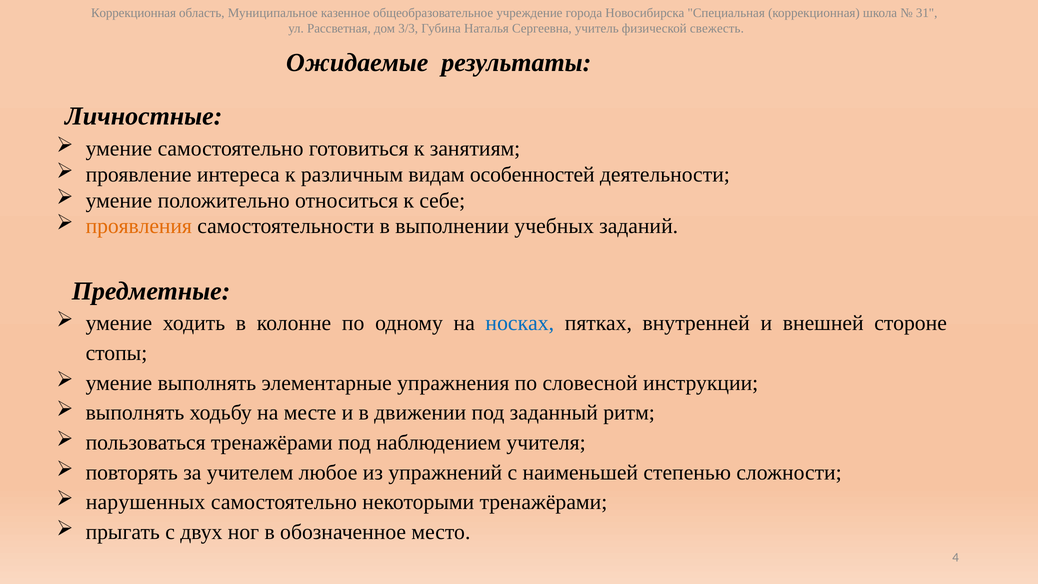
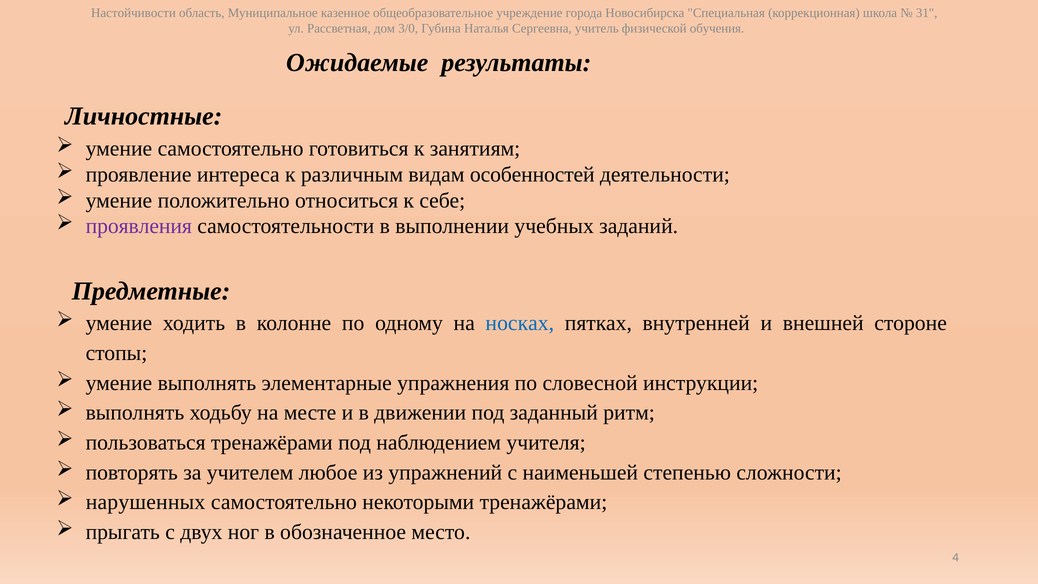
Коррекционная: Коррекционная -> Настойчивости (133, 13)
3/3: 3/3 -> 3/0 (408, 28)
свежесть: свежесть -> обучения (717, 28)
проявления colour: orange -> purple (139, 226)
